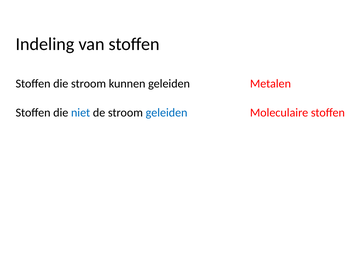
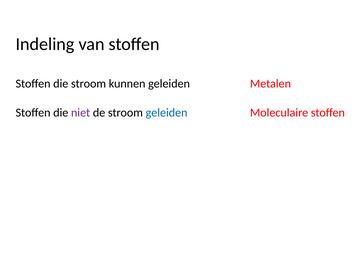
niet colour: blue -> purple (81, 112)
